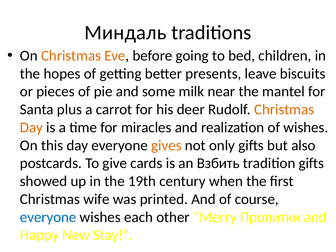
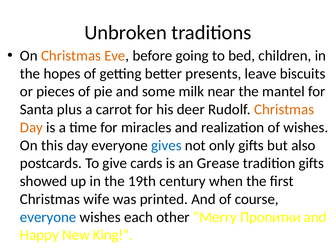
Миндаль: Миндаль -> Unbroken (126, 33)
gives colour: orange -> blue (166, 145)
Взбить: Взбить -> Grease (218, 163)
Stay: Stay -> King (113, 235)
